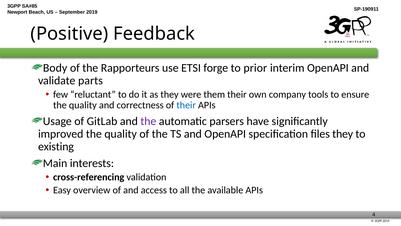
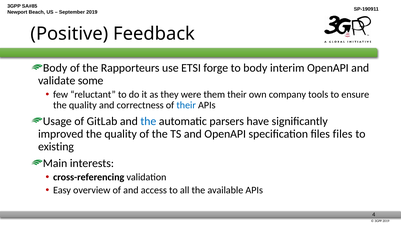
to prior: prior -> body (255, 68)
parts: parts -> some (91, 80)
the colour: purple -> blue (148, 121)
files they: they -> files (343, 134)
